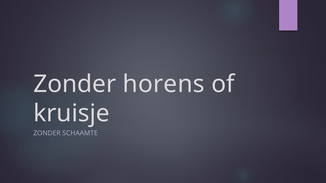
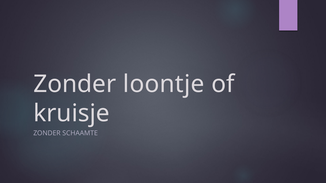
horens: horens -> loontje (164, 84)
